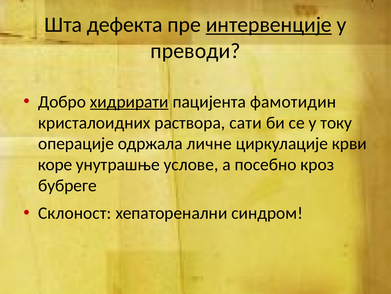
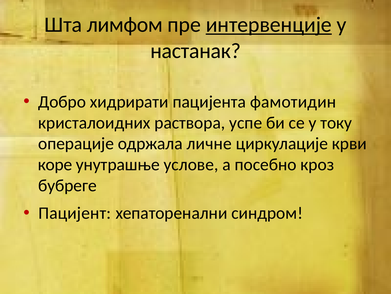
дефекта: дефекта -> лимфом (125, 25)
преводи: преводи -> настанак (196, 51)
хидрирати underline: present -> none (129, 102)
сати: сати -> успе (246, 122)
Склоност: Склоност -> Пацијент (75, 213)
